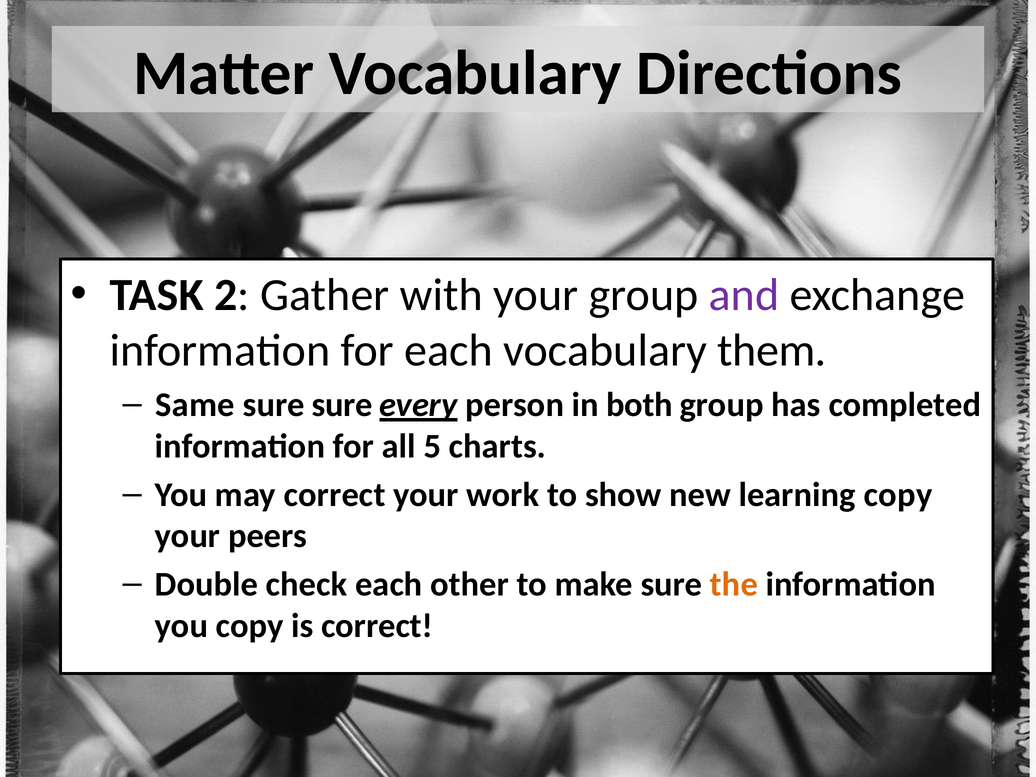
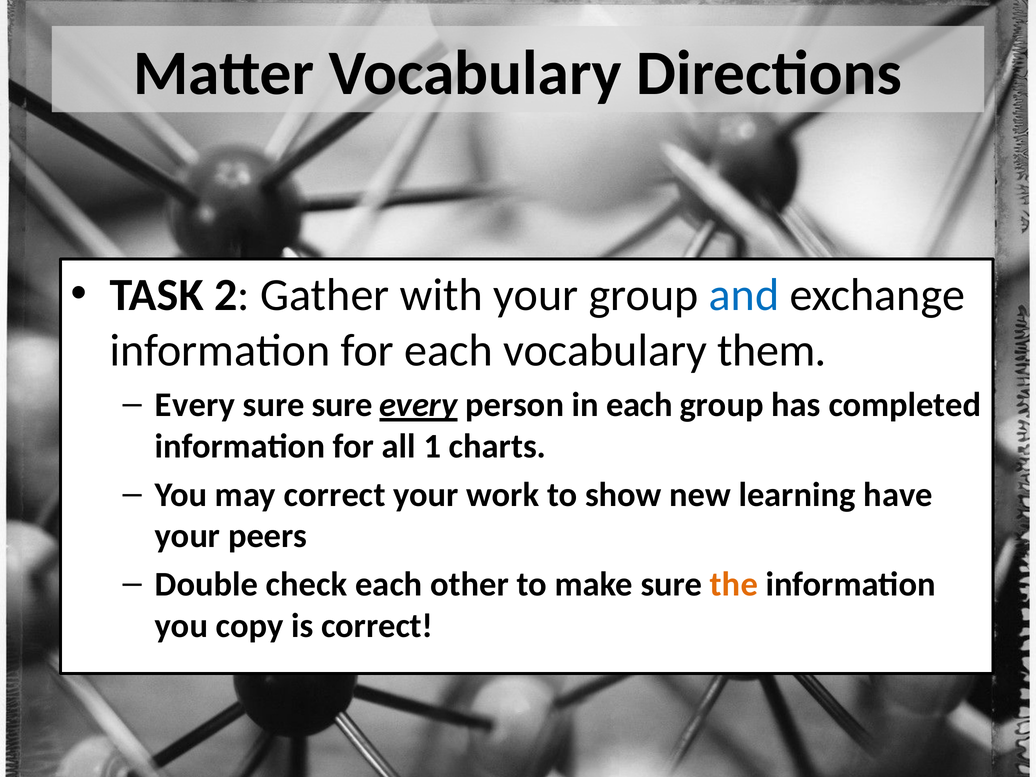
and colour: purple -> blue (744, 295)
Same: Same -> Every (195, 405)
in both: both -> each (639, 405)
5: 5 -> 1 (432, 446)
learning copy: copy -> have (898, 495)
